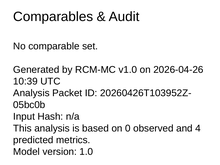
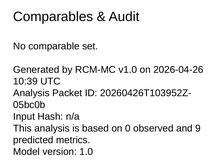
4: 4 -> 9 (198, 128)
